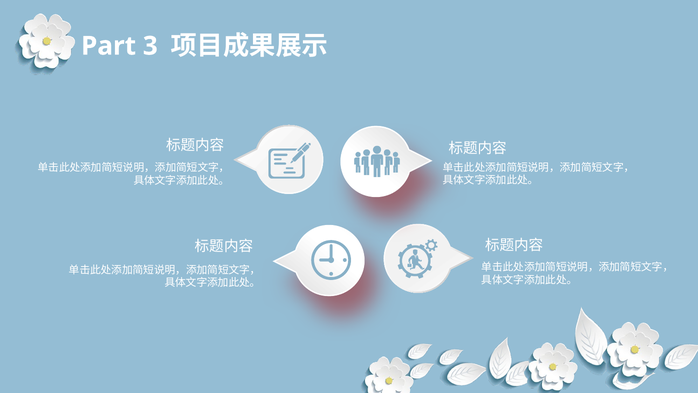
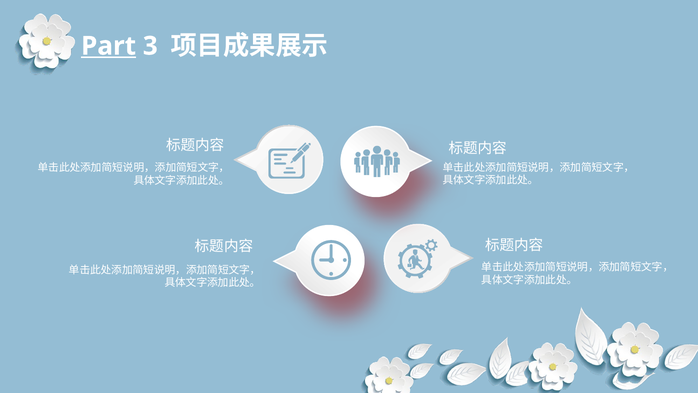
Part underline: none -> present (109, 46)
